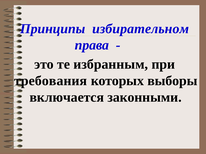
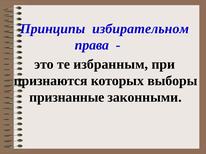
требования: требования -> признаются (51, 81)
включается: включается -> признанные (67, 97)
